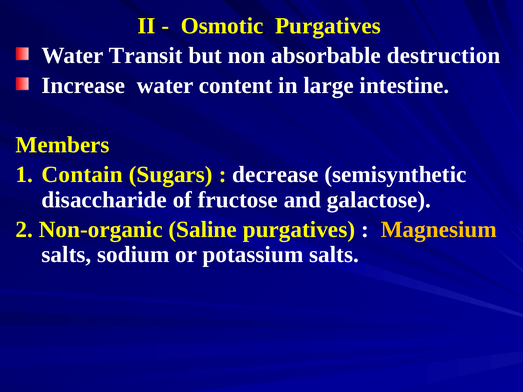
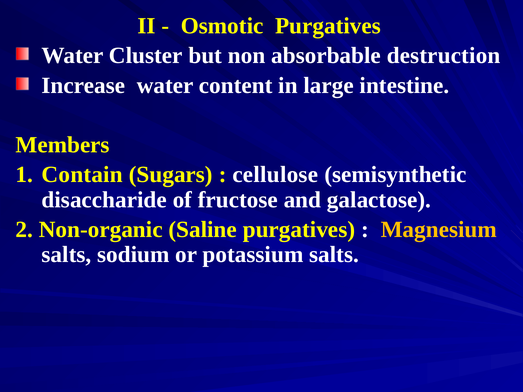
Transit: Transit -> Cluster (146, 56)
decrease: decrease -> cellulose (275, 175)
